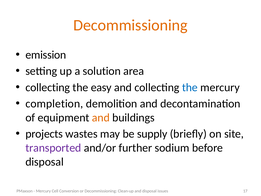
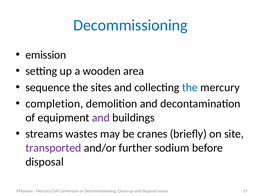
Decommissioning colour: orange -> blue (130, 25)
solution: solution -> wooden (102, 71)
collecting: collecting -> sequence (48, 87)
easy: easy -> sites (101, 87)
and colour: orange -> purple (101, 117)
projects: projects -> streams (44, 134)
supply: supply -> cranes (152, 134)
